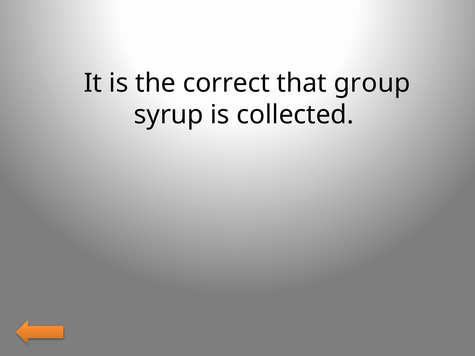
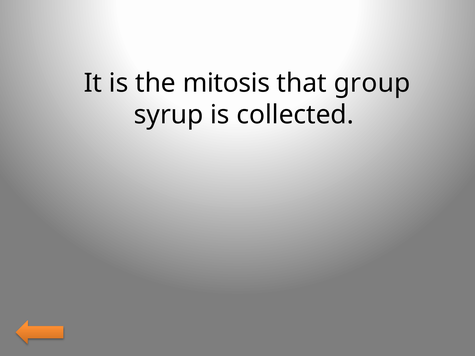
correct: correct -> mitosis (226, 83)
